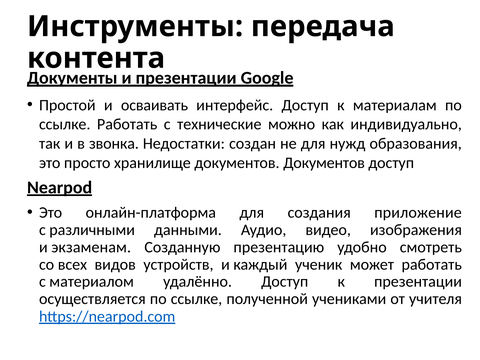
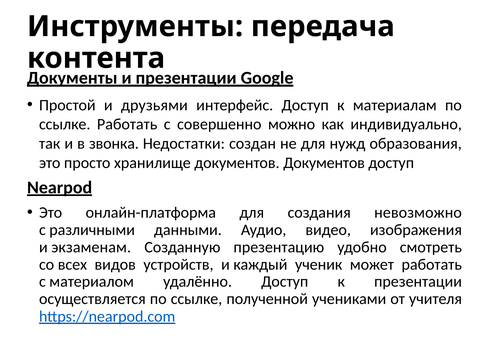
осваивать: осваивать -> друзьями (154, 105)
технические: технические -> совершенно (219, 124)
приложение: приложение -> невозможно (418, 213)
